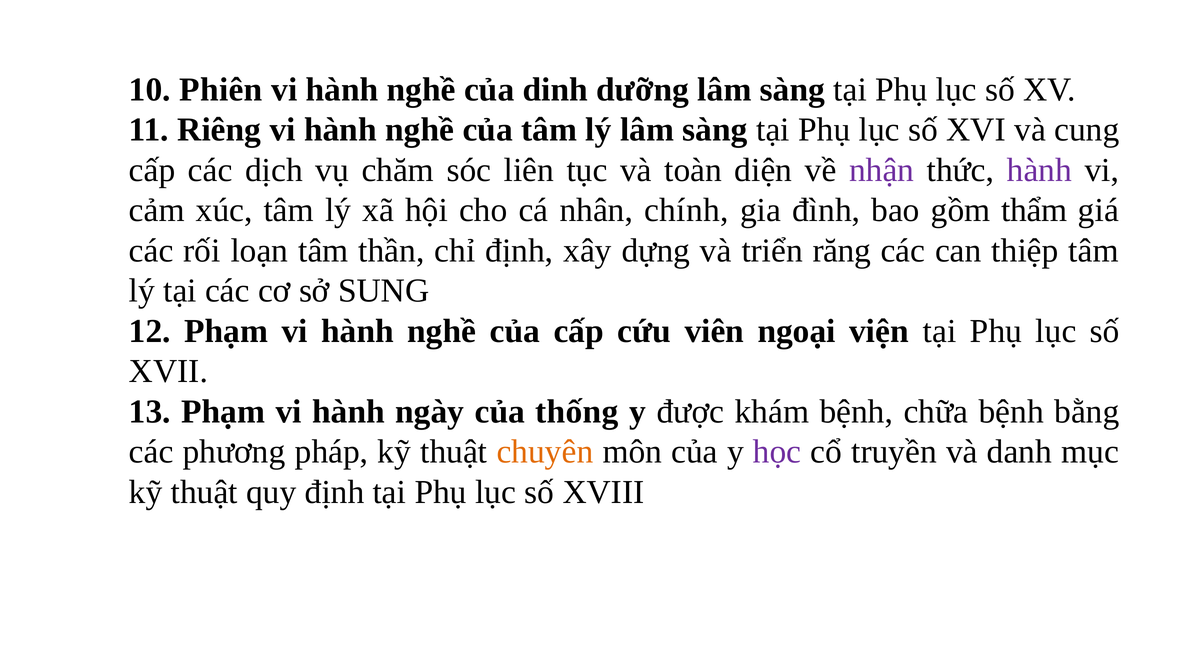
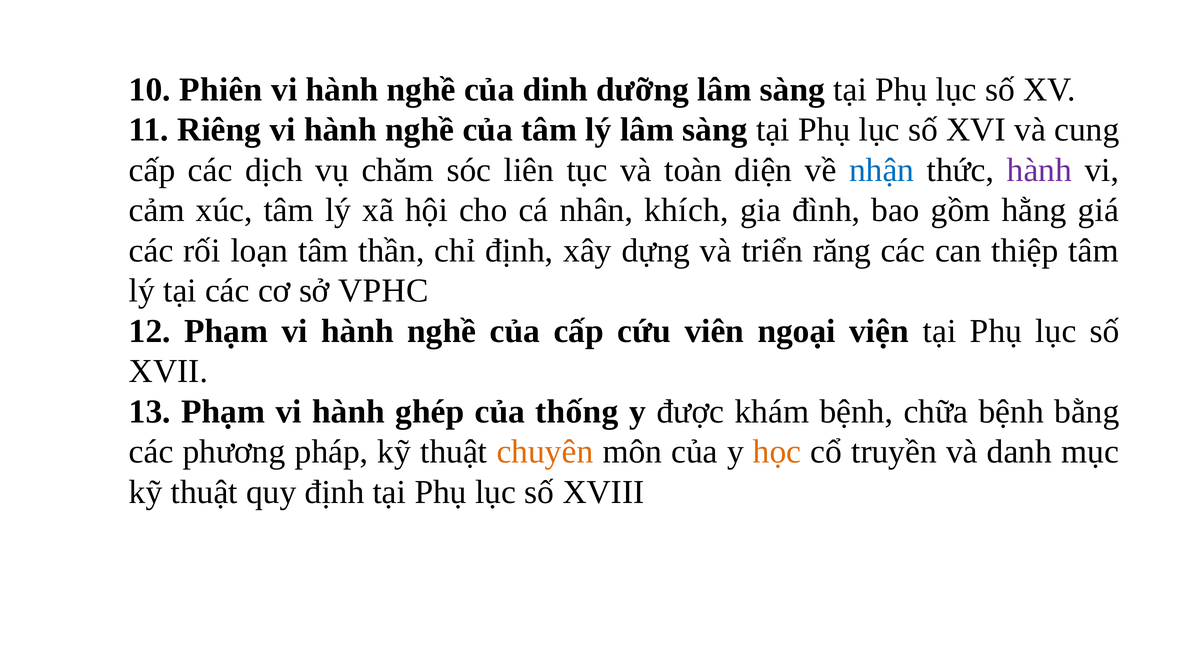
nhận colour: purple -> blue (882, 170)
chính: chính -> khích (686, 210)
thẩm: thẩm -> hằng (1034, 210)
SUNG: SUNG -> VPHC (384, 291)
ngày: ngày -> ghép (430, 412)
học colour: purple -> orange (777, 452)
